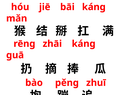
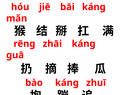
bào pěng: pěng -> káng (67, 82)
